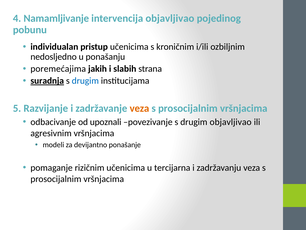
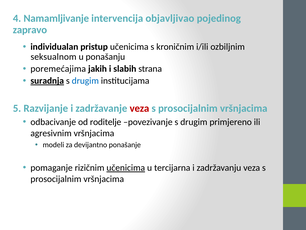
pobunu: pobunu -> zapravo (30, 30)
nedosljedno: nedosljedno -> seksualnom (54, 57)
veza colour: orange -> red (139, 108)
upoznali: upoznali -> roditelje (106, 122)
drugim objavljivao: objavljivao -> primjereno (231, 122)
učenicima underline: none -> present (126, 167)
